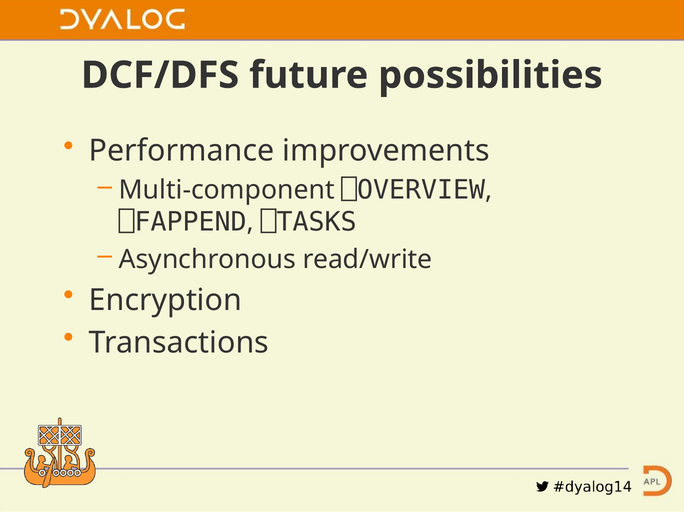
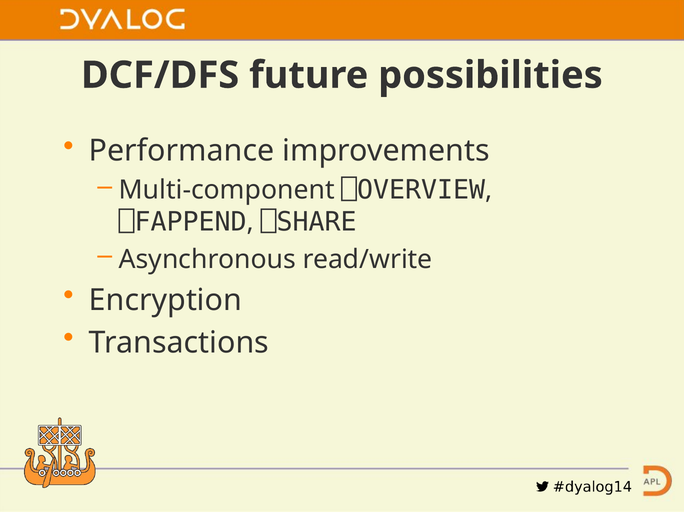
⎕TASKS: ⎕TASKS -> ⎕SHARE (309, 222)
